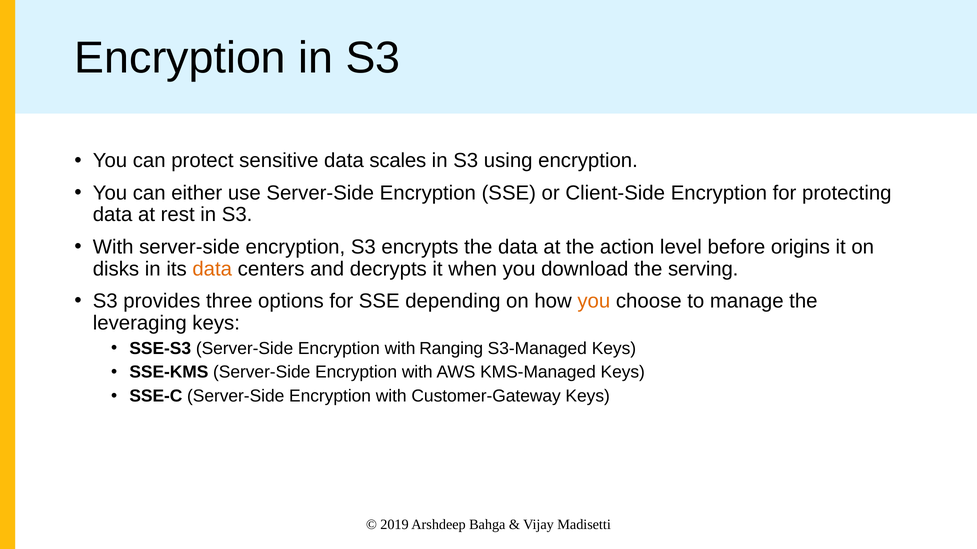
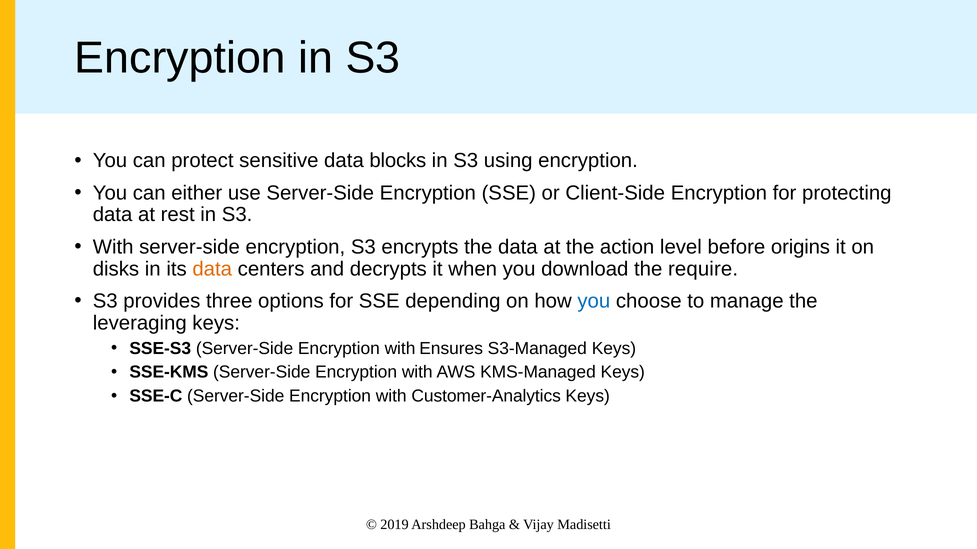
scales: scales -> blocks (398, 161)
serving: serving -> require (703, 269)
you colour: orange -> blue (594, 301)
Ranging: Ranging -> Ensures (451, 349)
Customer-Gateway: Customer-Gateway -> Customer-Analytics (486, 397)
